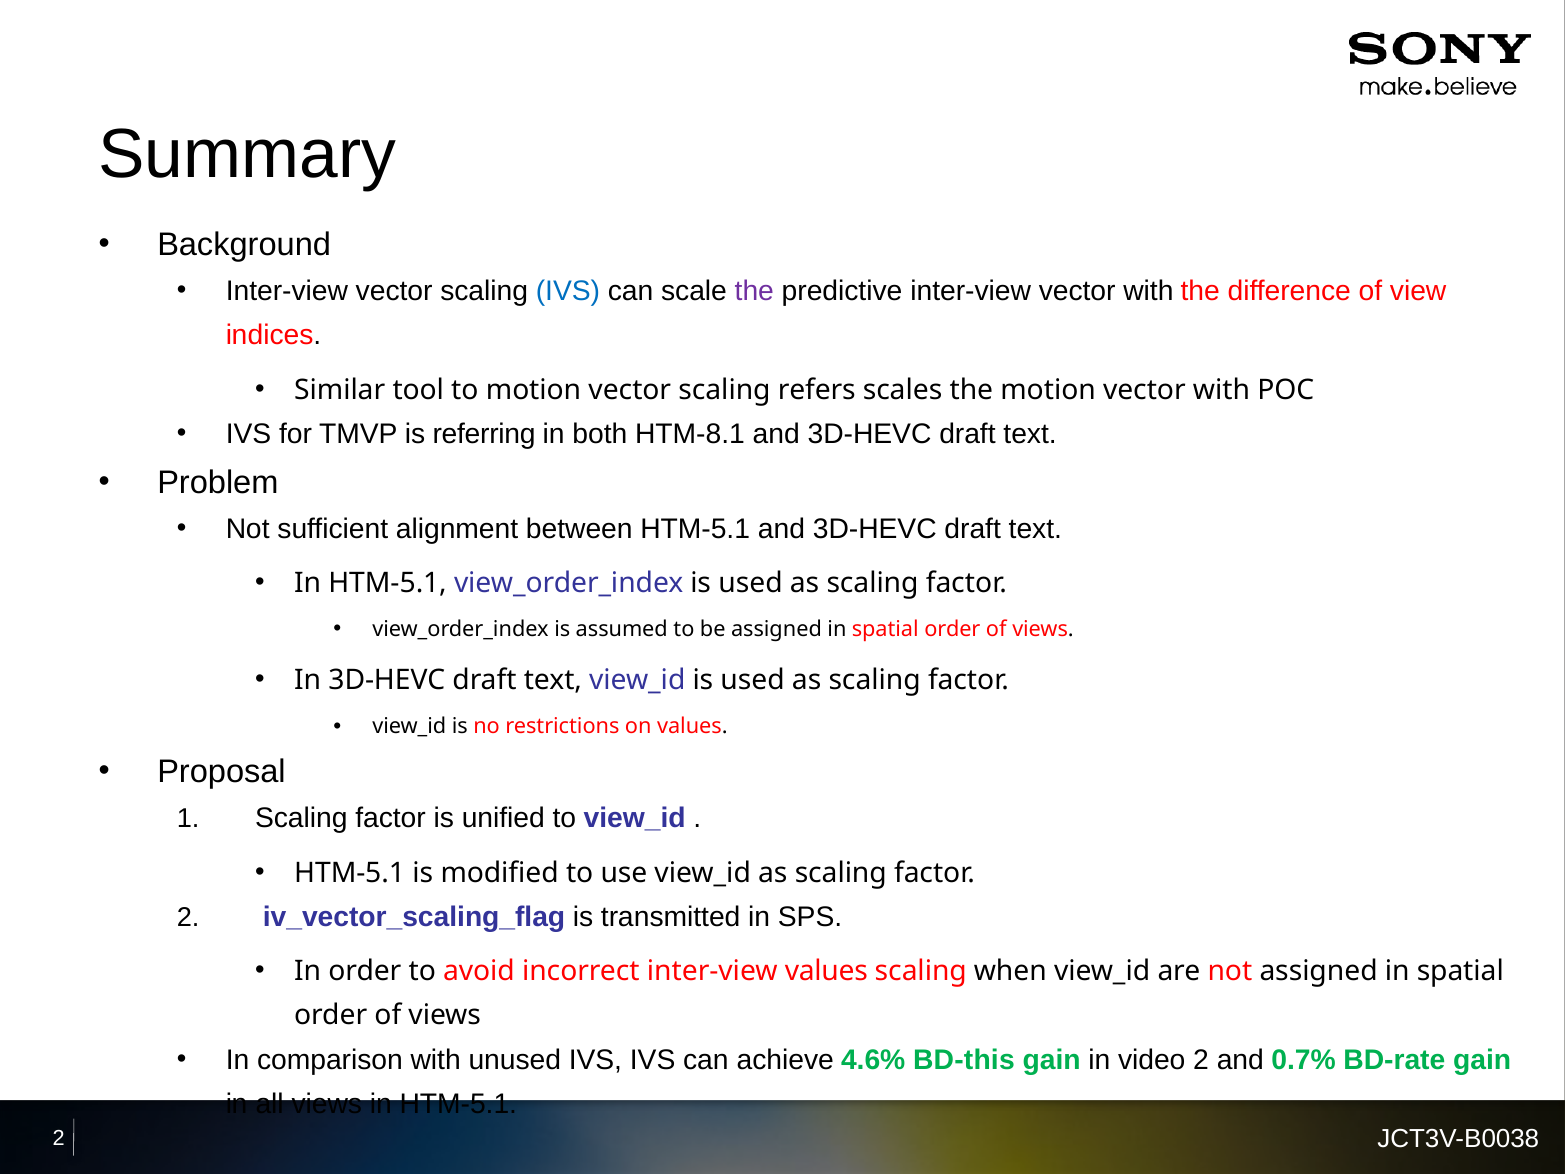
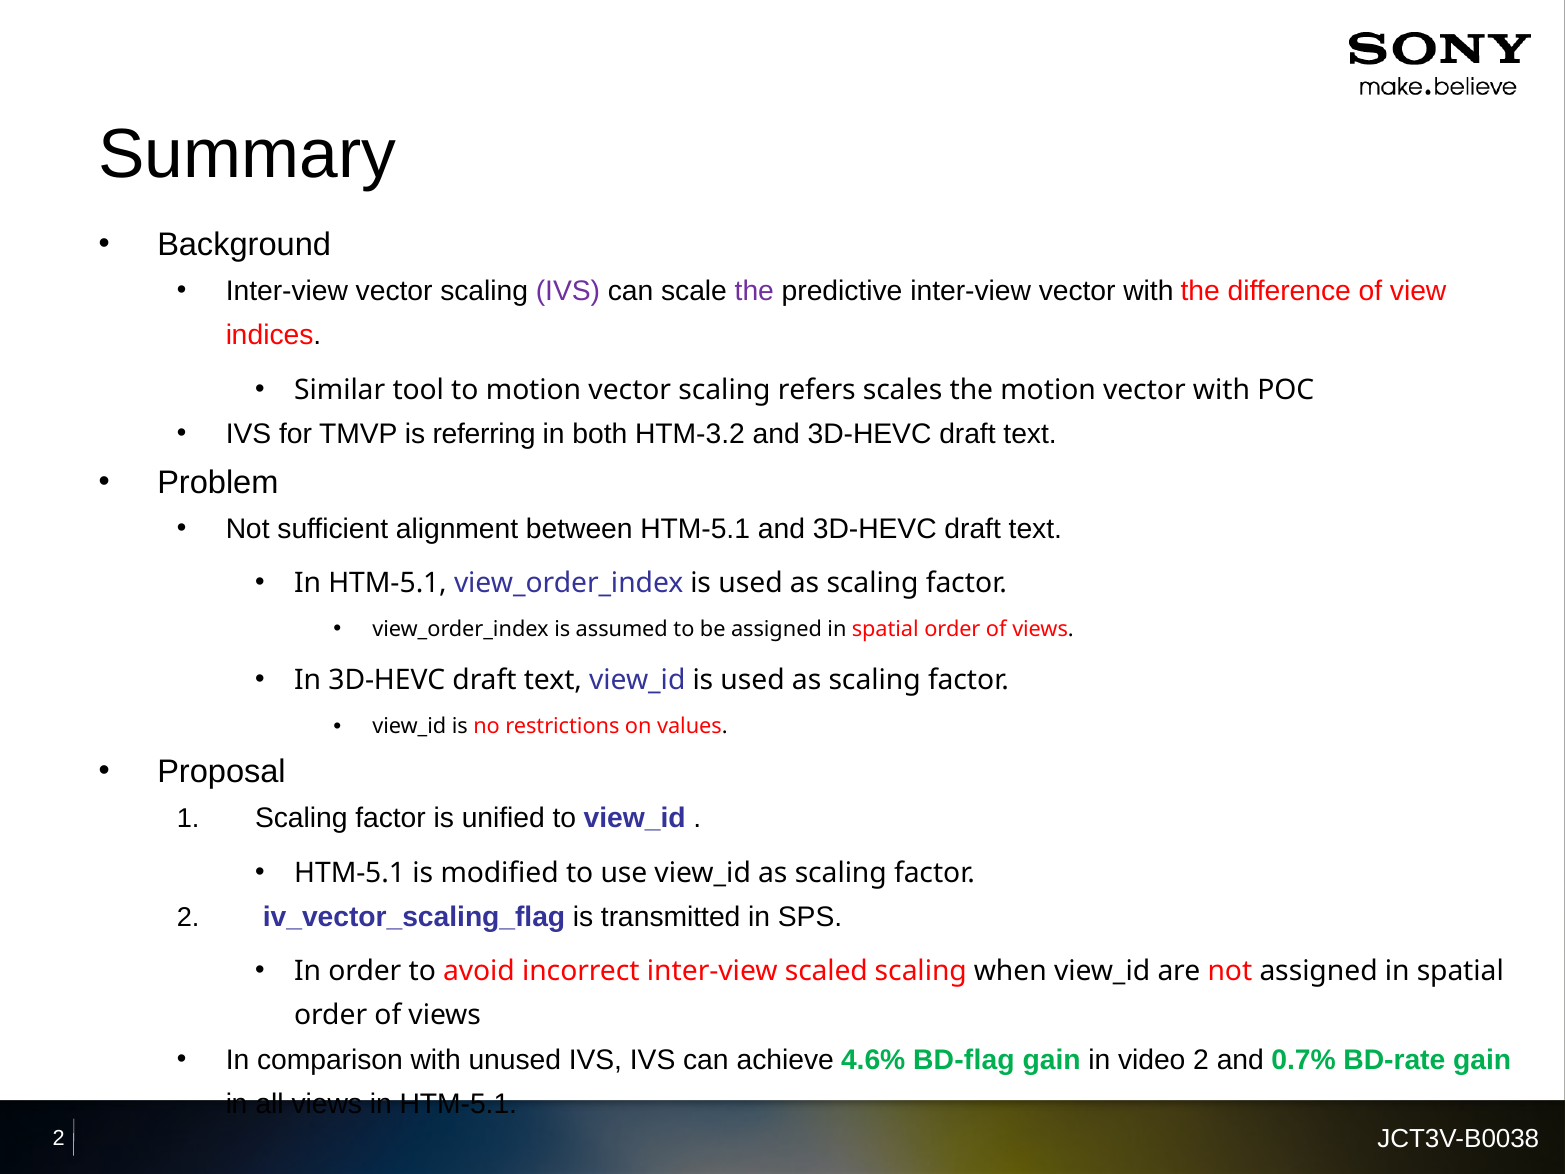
IVS colour: blue -> purple (568, 291)
HTM-8.1: HTM-8.1 -> HTM-3.2 (690, 434)
inter-view values: values -> scaled (826, 971)
BD-this: BD-this -> BD-flag (964, 1059)
